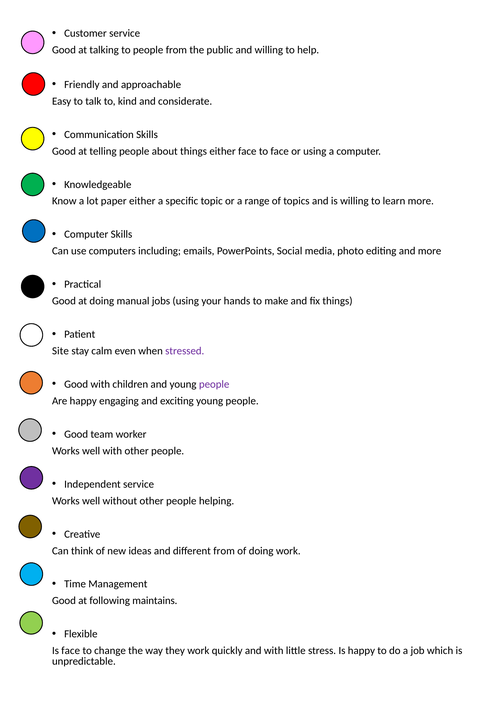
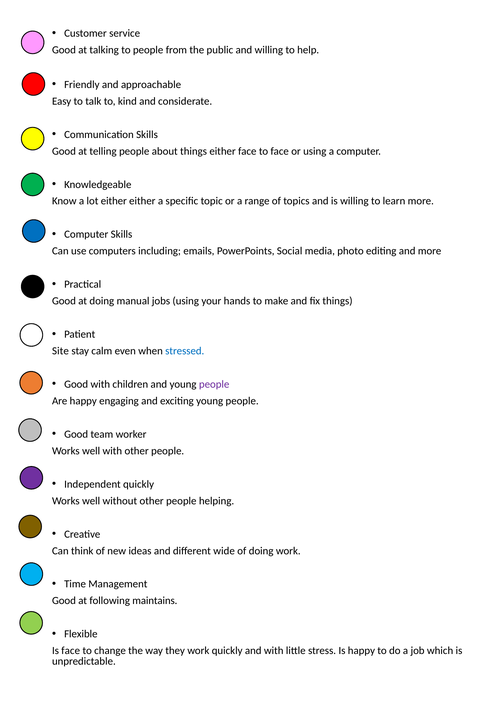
lot paper: paper -> either (114, 201)
stressed colour: purple -> blue (185, 350)
Independent service: service -> quickly (139, 483)
different from: from -> wide (224, 550)
